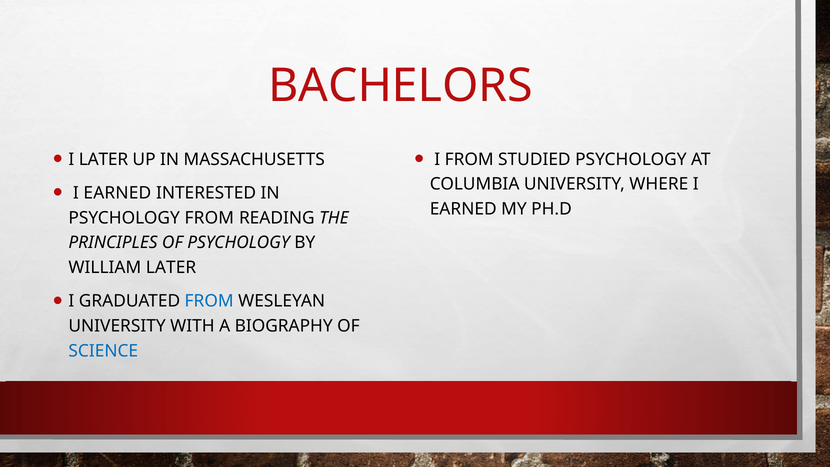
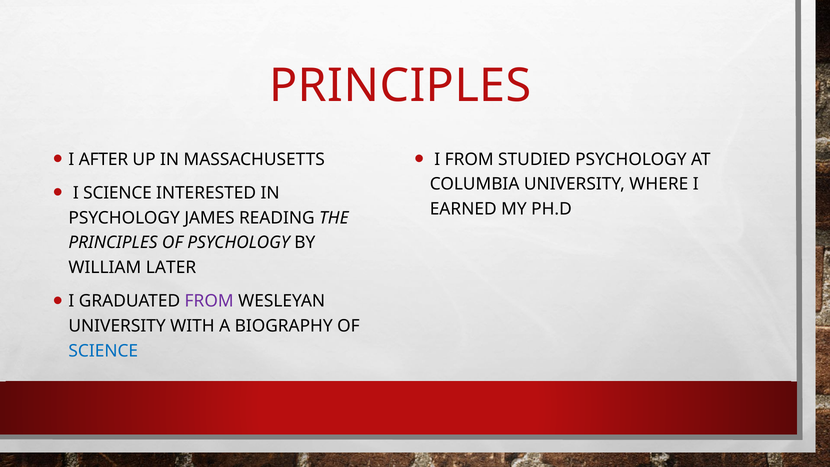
BACHELORS: BACHELORS -> PRINCIPLES (400, 86)
I LATER: LATER -> AFTER (103, 159)
EARNED: EARNED -> SCIENCE (117, 193)
PSYCHOLOGY FROM: FROM -> JAMES (209, 218)
FROM colour: blue -> purple (209, 301)
